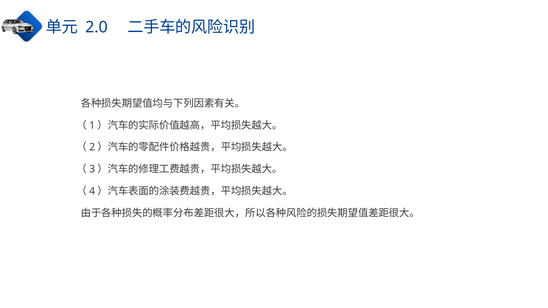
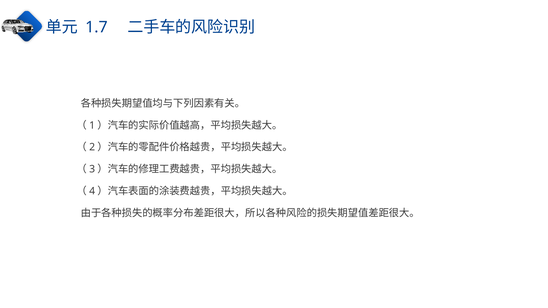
2.0: 2.0 -> 1.7 (96, 27)
